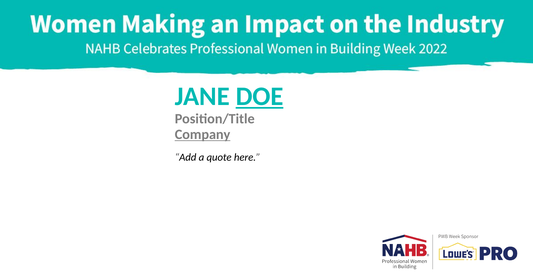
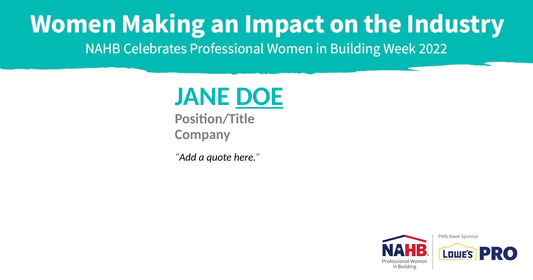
Company underline: present -> none (203, 134)
